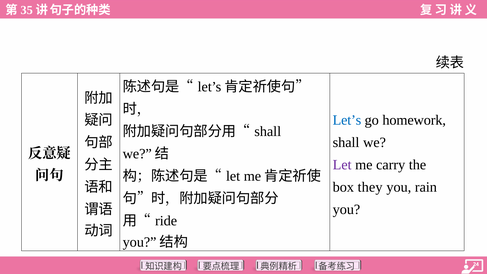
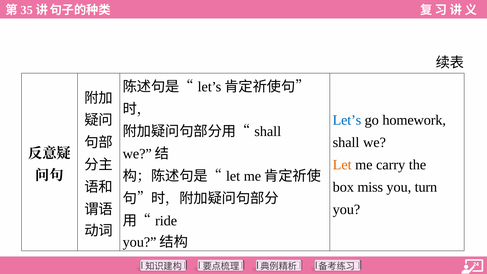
Let colour: purple -> orange (342, 165)
they: they -> miss (370, 187)
rain: rain -> turn (426, 187)
